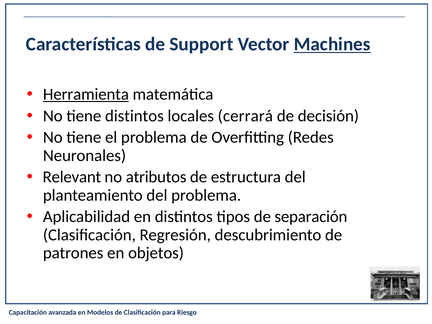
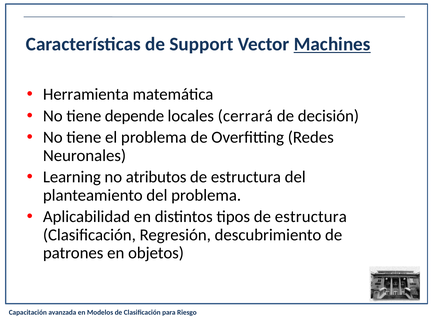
Herramienta underline: present -> none (86, 94)
tiene distintos: distintos -> depende (134, 116)
Relevant: Relevant -> Learning (72, 177)
tipos de separación: separación -> estructura (311, 217)
